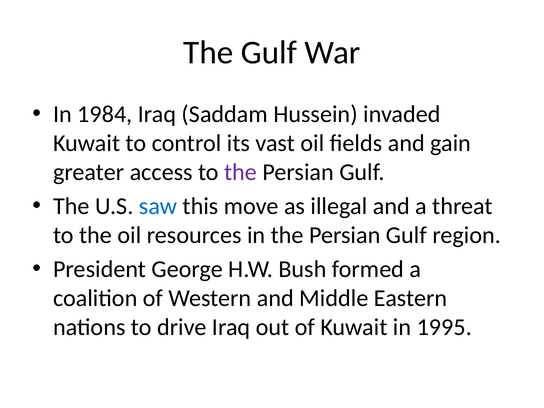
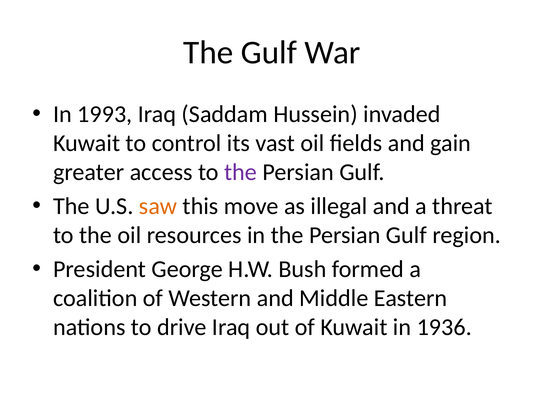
1984: 1984 -> 1993 (105, 114)
saw colour: blue -> orange (158, 206)
1995: 1995 -> 1936 (444, 327)
